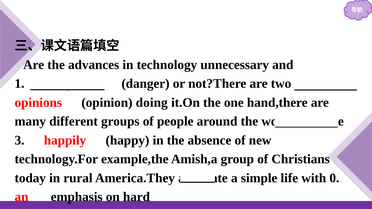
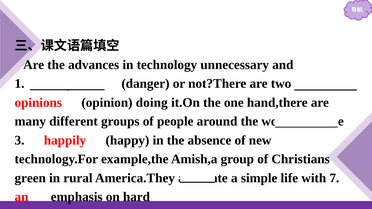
today: today -> green (30, 178)
0: 0 -> 7 (334, 178)
